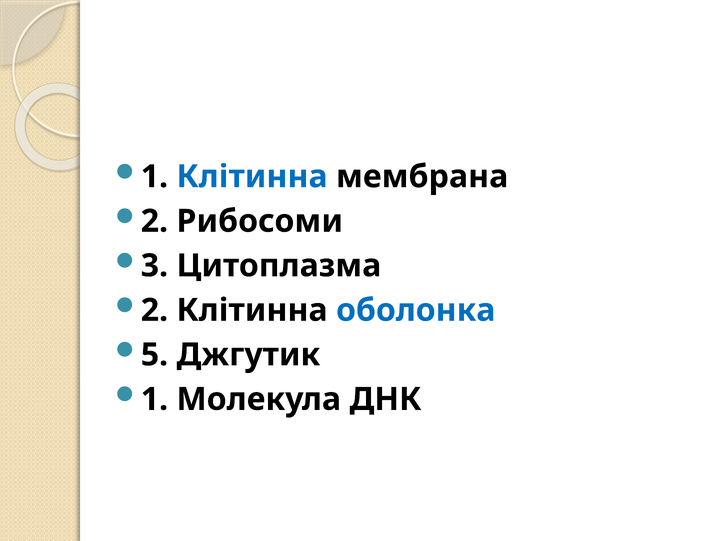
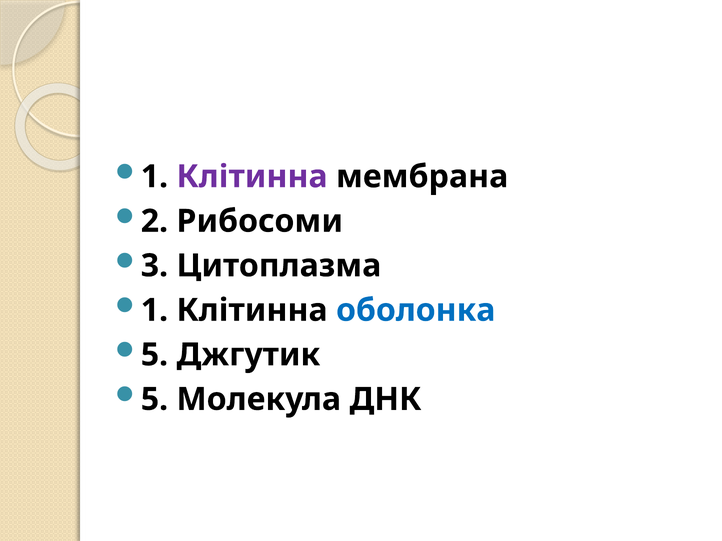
Клітинна colour: blue -> purple (252, 177)
2: 2 -> 1 (154, 311)
1: 1 -> 5 (154, 400)
